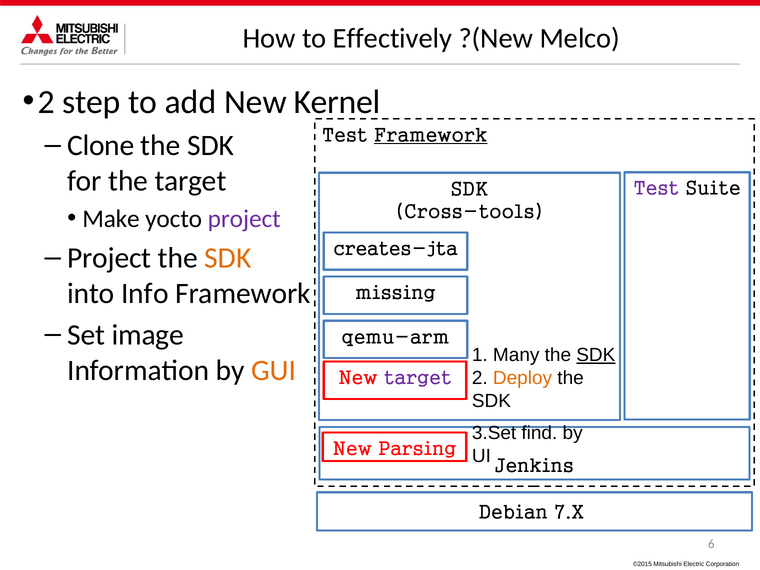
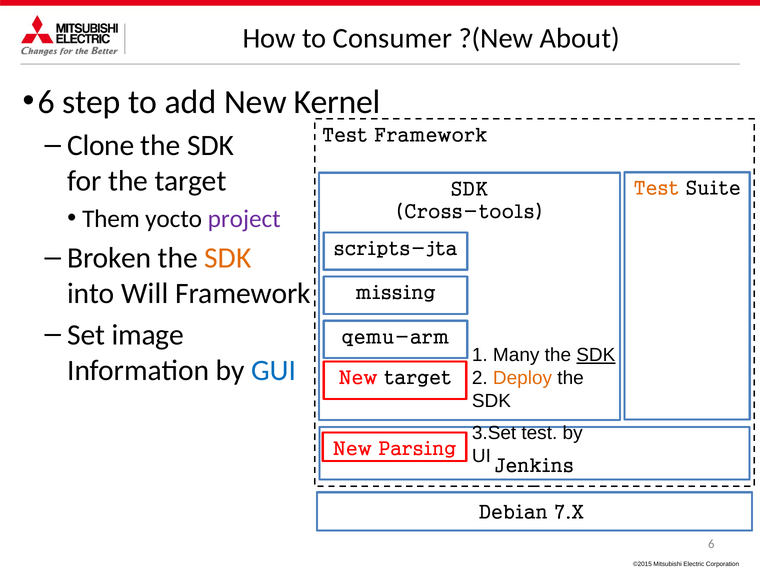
Effectively: Effectively -> Consumer (392, 39)
Melco: Melco -> About (580, 39)
2: 2 -> 6 (46, 102)
Framework underline: present -> none (431, 135)
Test colour: purple -> orange (656, 189)
Make: Make -> Them (111, 219)
creates-jta: creates-jta -> scripts-jta (395, 249)
Project: Project -> Broken (109, 258)
Info: Info -> Will (145, 293)
GUI colour: orange -> blue (274, 370)
target colour: purple -> black (418, 378)
3.Set find: find -> test (539, 433)
